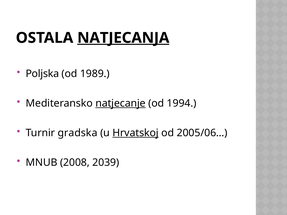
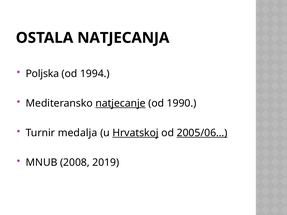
NATJECANJA underline: present -> none (123, 38)
1989: 1989 -> 1994 (95, 74)
1994: 1994 -> 1990 (182, 103)
gradska: gradska -> medalja (78, 133)
2005/06… underline: none -> present (202, 133)
2039: 2039 -> 2019 (106, 163)
